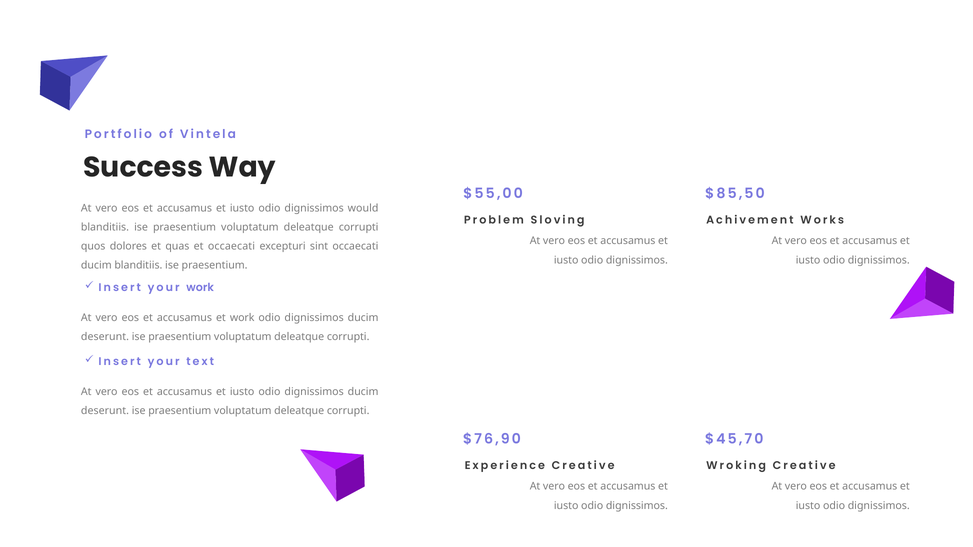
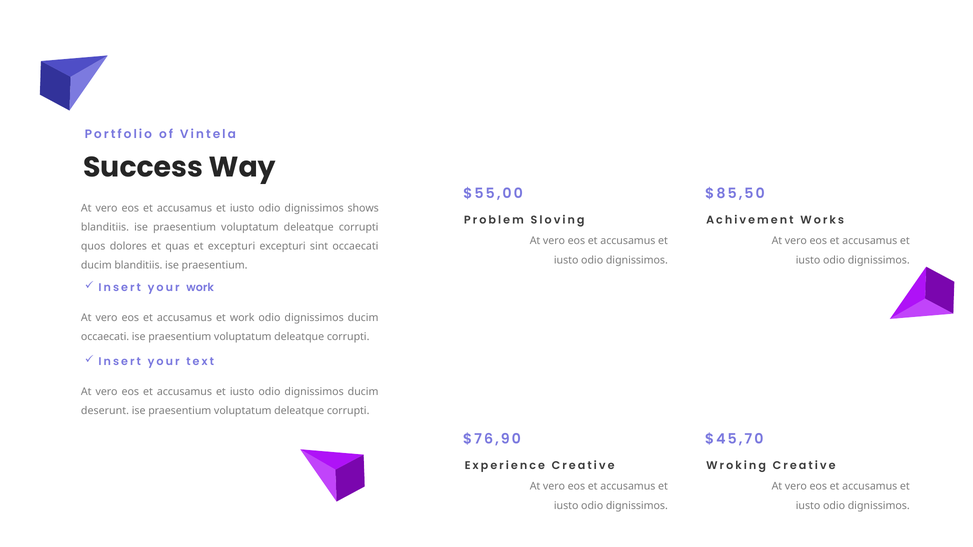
would: would -> shows (363, 208)
et occaecati: occaecati -> excepturi (231, 247)
deserunt: deserunt -> occaecati (105, 337)
